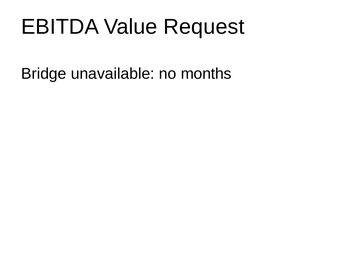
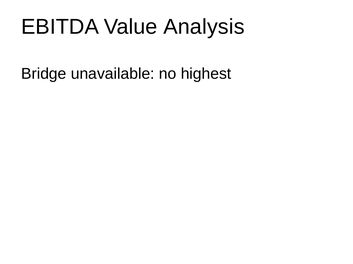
Request: Request -> Analysis (204, 27)
months: months -> highest (206, 74)
